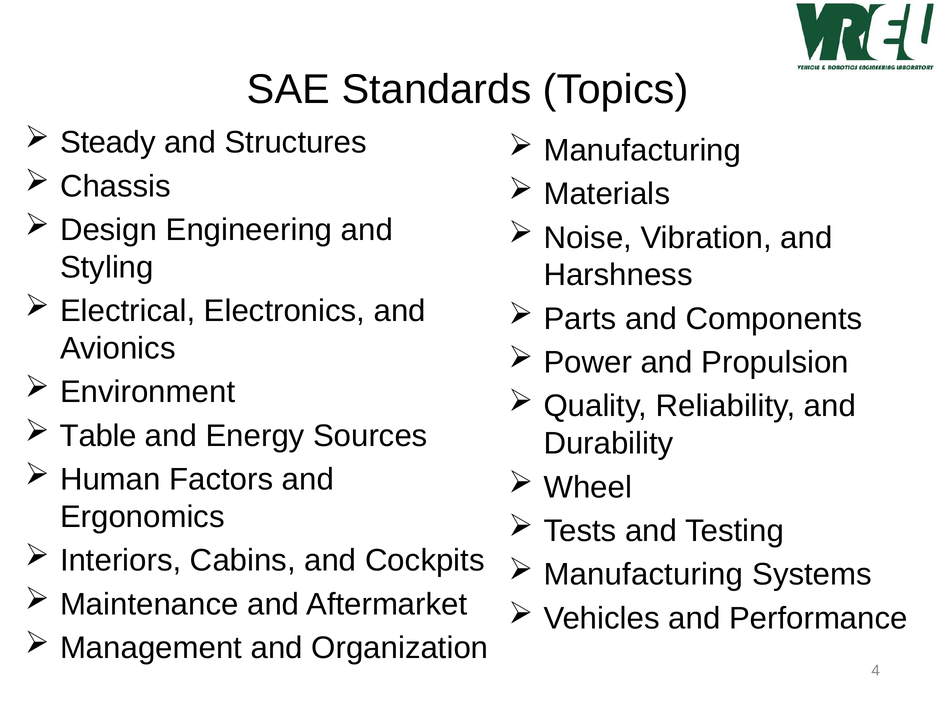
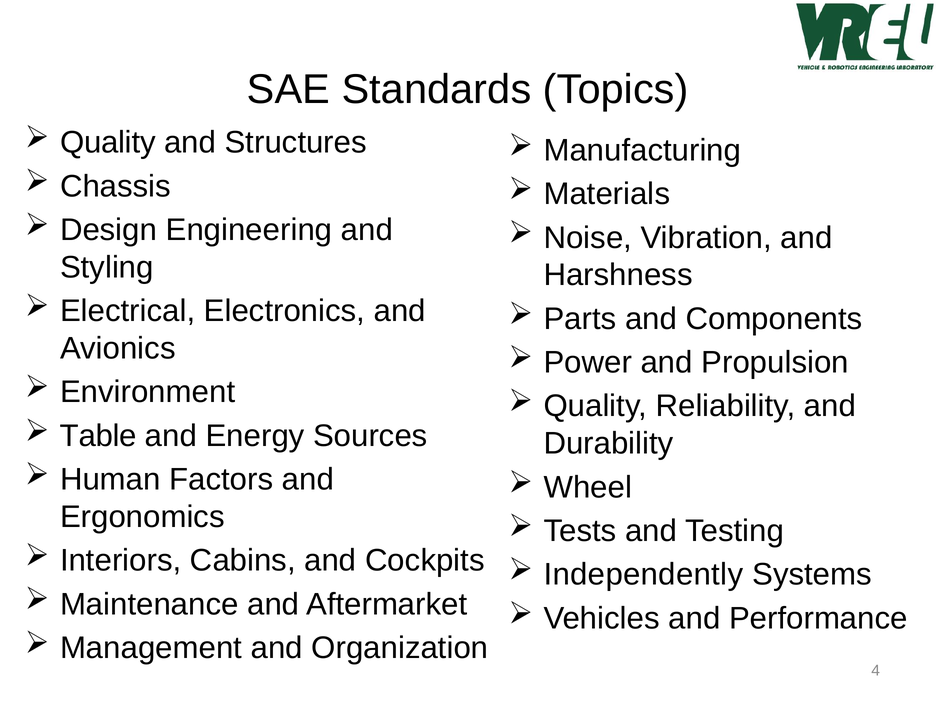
Steady: Steady -> Quality (108, 143)
Manufacturing: Manufacturing -> Independently (643, 575)
